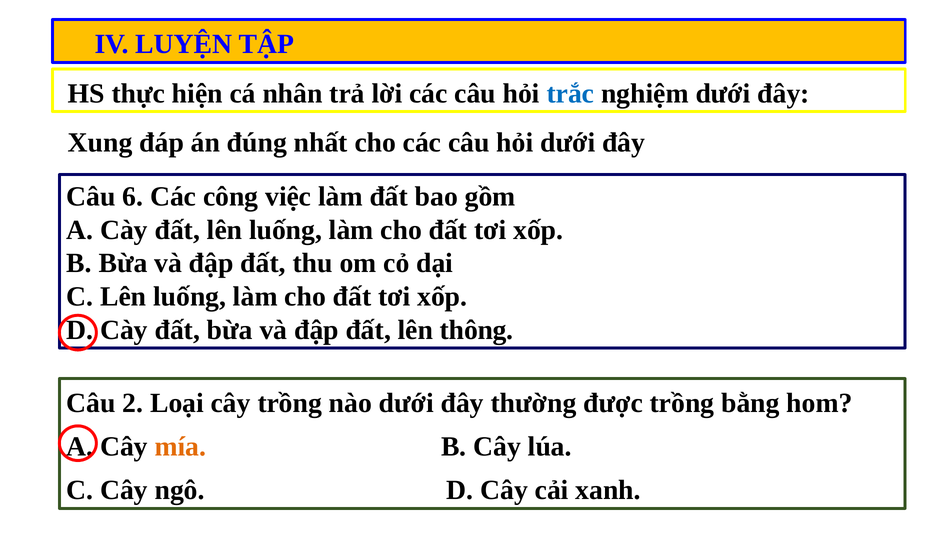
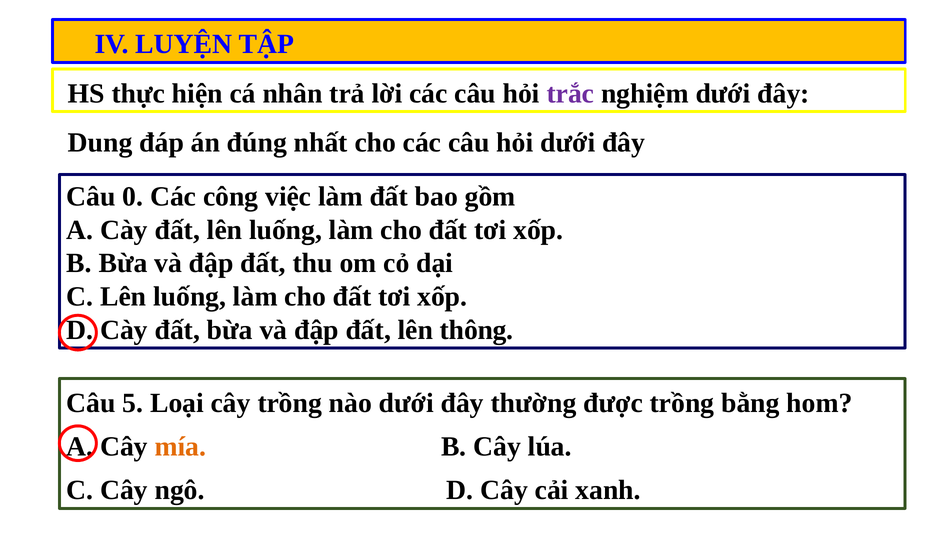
trắc colour: blue -> purple (570, 93)
Xung: Xung -> Dung (100, 143)
6: 6 -> 0 (133, 196)
2: 2 -> 5 (133, 403)
